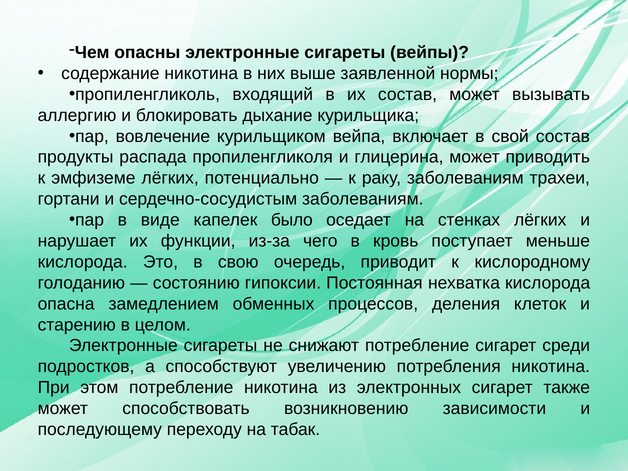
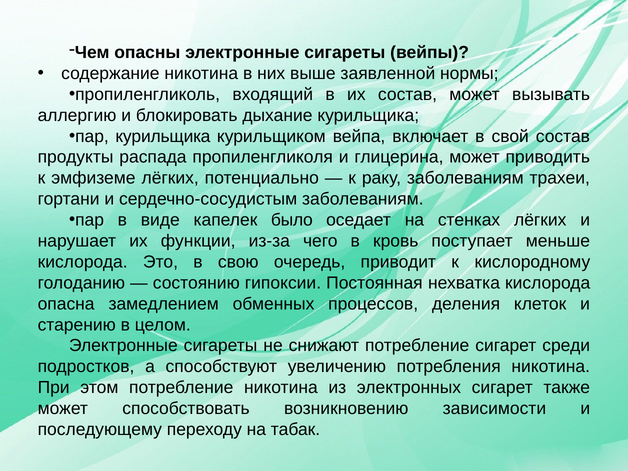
пар вовлечение: вовлечение -> курильщика (163, 136)
